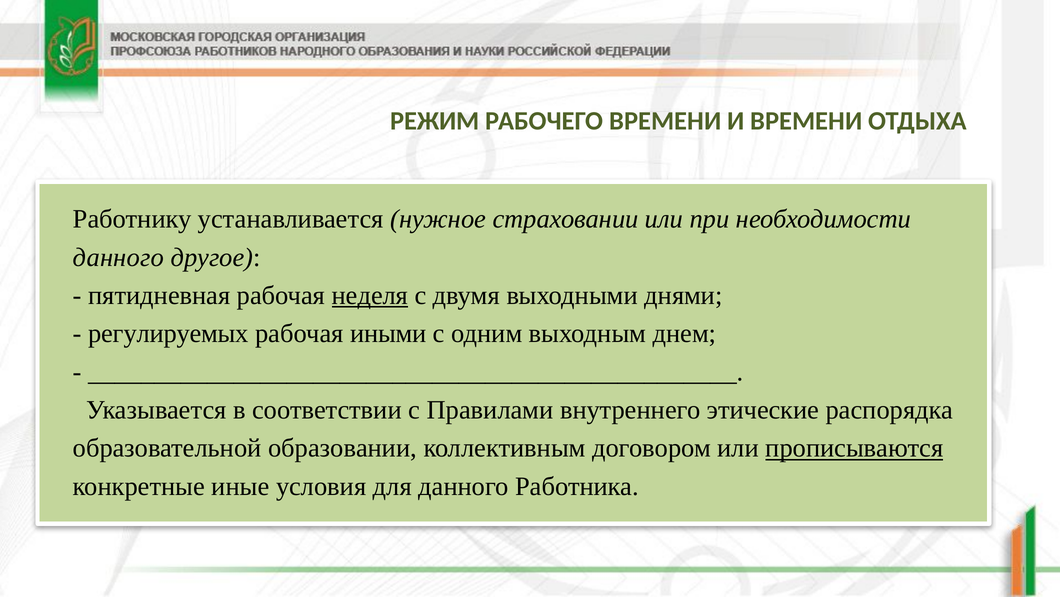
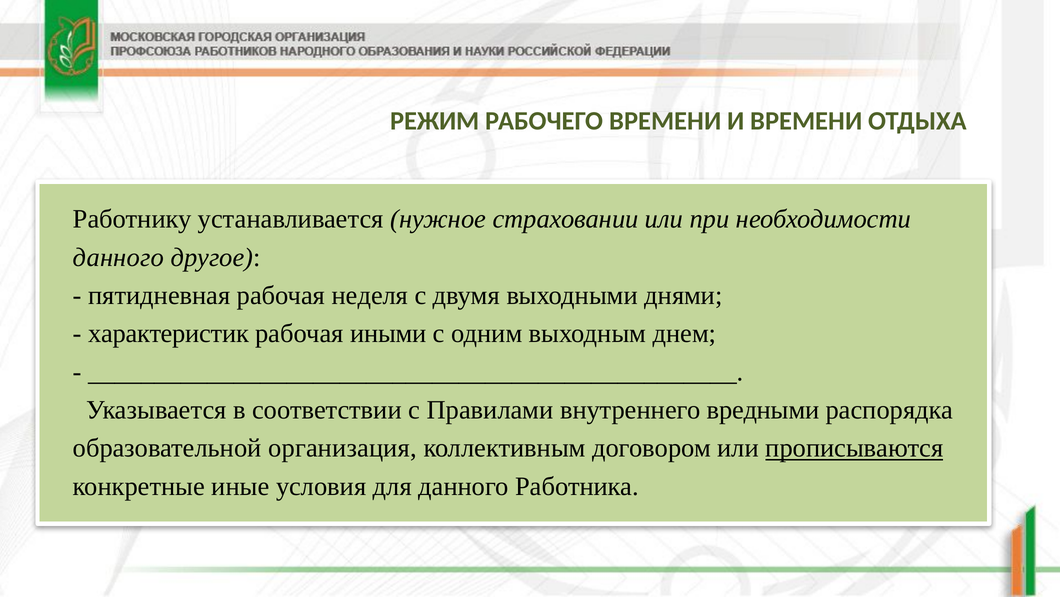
неделя underline: present -> none (370, 295)
регулируемых: регулируемых -> характеристик (169, 334)
этические: этические -> вредными (763, 410)
образовании: образовании -> организация (342, 448)
